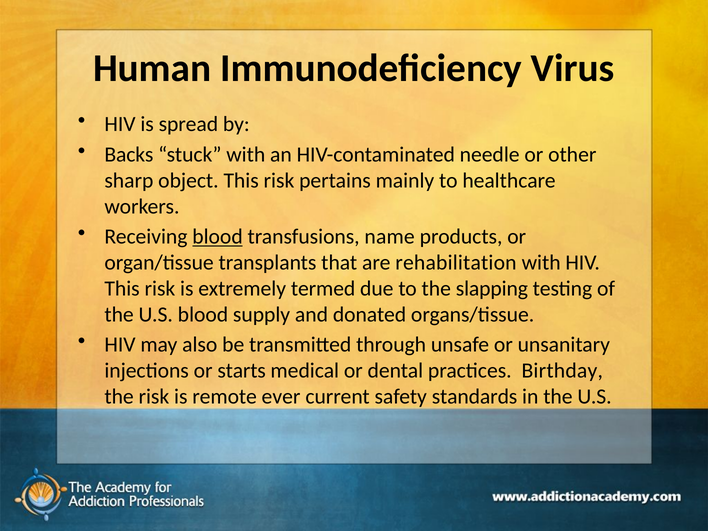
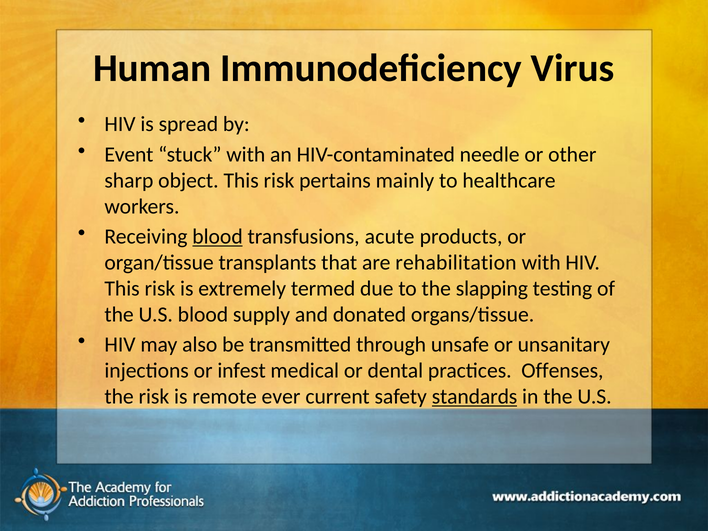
Backs: Backs -> Event (129, 155)
name: name -> acute (390, 237)
starts: starts -> infest (242, 371)
Birthday: Birthday -> Offenses (562, 371)
standards underline: none -> present (475, 397)
